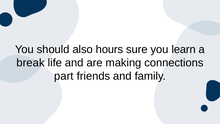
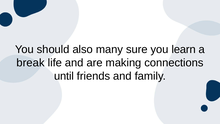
hours: hours -> many (109, 49)
part: part -> until (64, 76)
